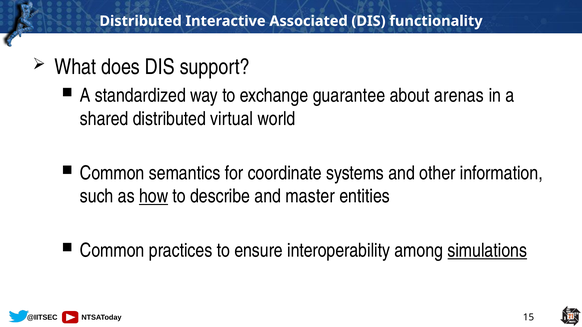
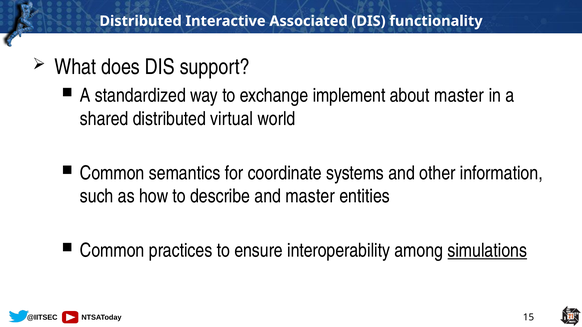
guarantee: guarantee -> implement (349, 96)
about arenas: arenas -> master (459, 96)
how underline: present -> none (154, 196)
